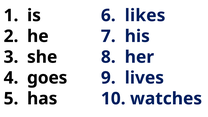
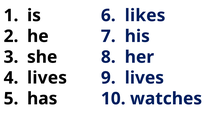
goes: goes -> lives (47, 78)
